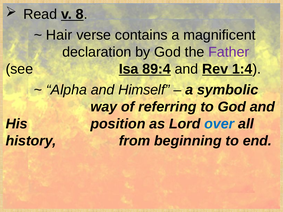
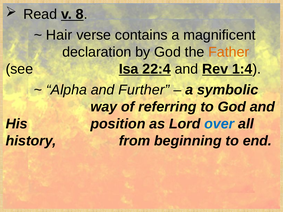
Father colour: purple -> orange (229, 52)
89:4: 89:4 -> 22:4 (157, 69)
Himself: Himself -> Further (144, 90)
